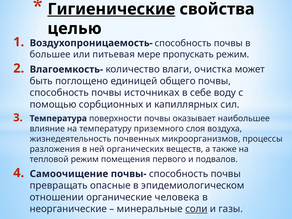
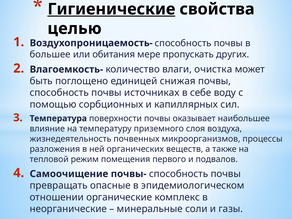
питьевая: питьевая -> обитания (114, 54)
пропускать режим: режим -> других (233, 54)
общего: общего -> снижая (178, 81)
человека: человека -> комплекс (177, 197)
соли underline: present -> none (196, 209)
